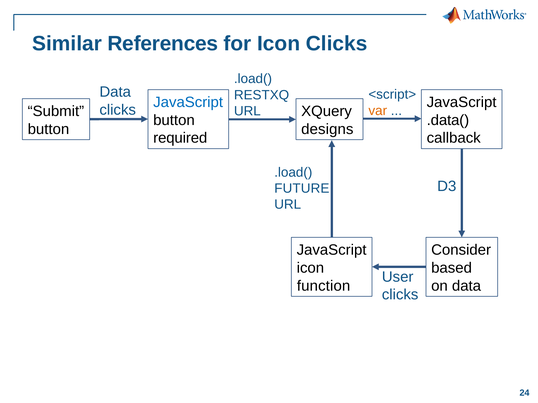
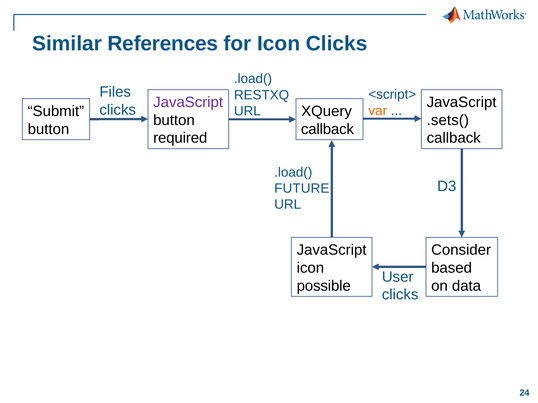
Data: Data -> Files (115, 92)
JavaScript colour: blue -> purple (188, 102)
.data(: .data( -> .sets( (448, 120)
designs: designs -> callback (327, 129)
function: function -> possible (324, 286)
